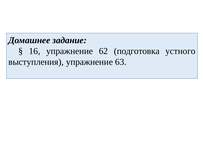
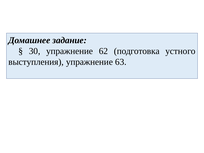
16: 16 -> 30 (35, 51)
